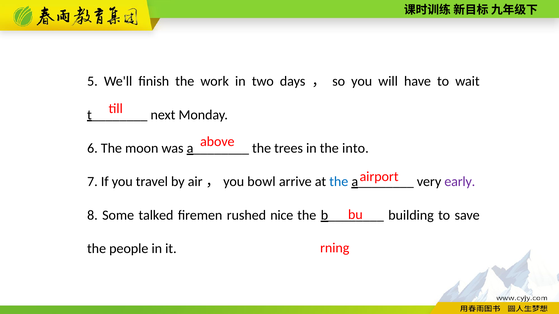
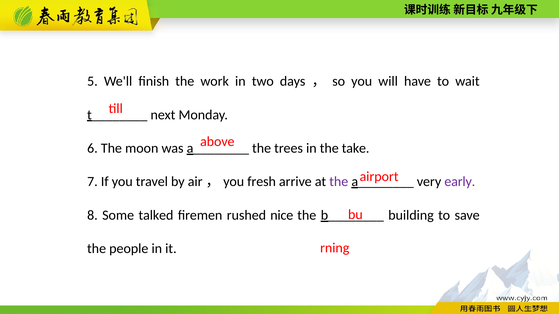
into: into -> take (356, 148)
bowl: bowl -> fresh (262, 182)
the colour: blue -> purple (339, 182)
